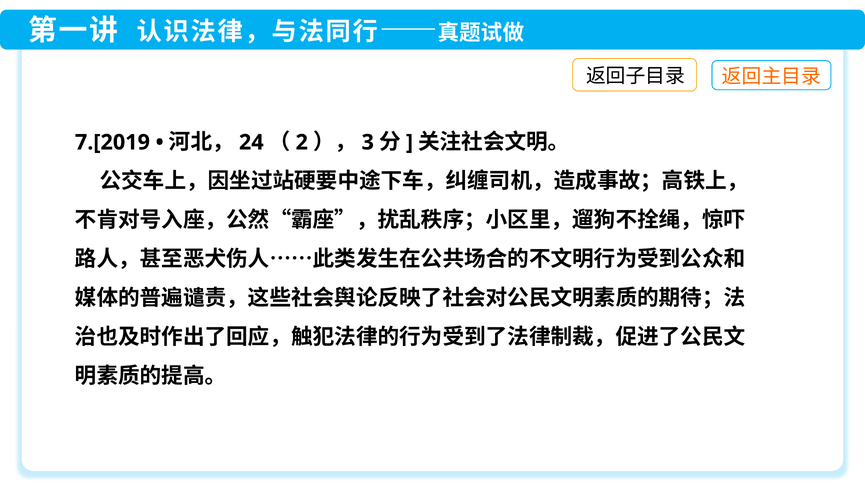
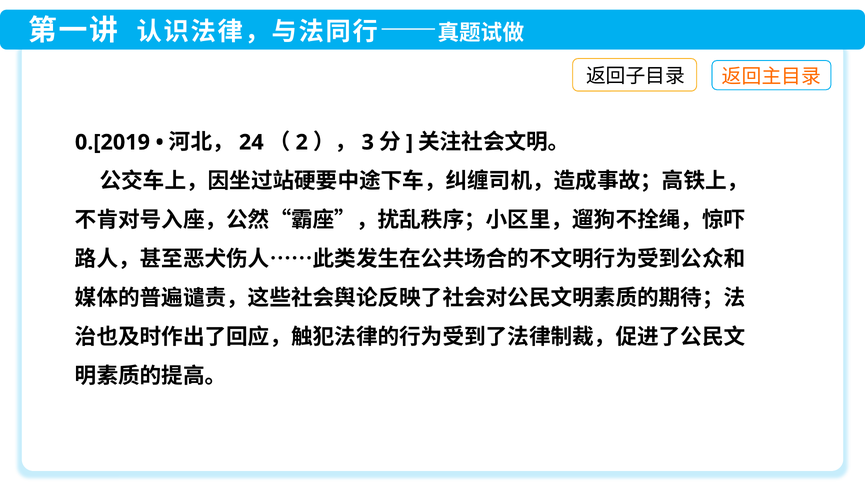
7.[2019: 7.[2019 -> 0.[2019 (112, 142)
